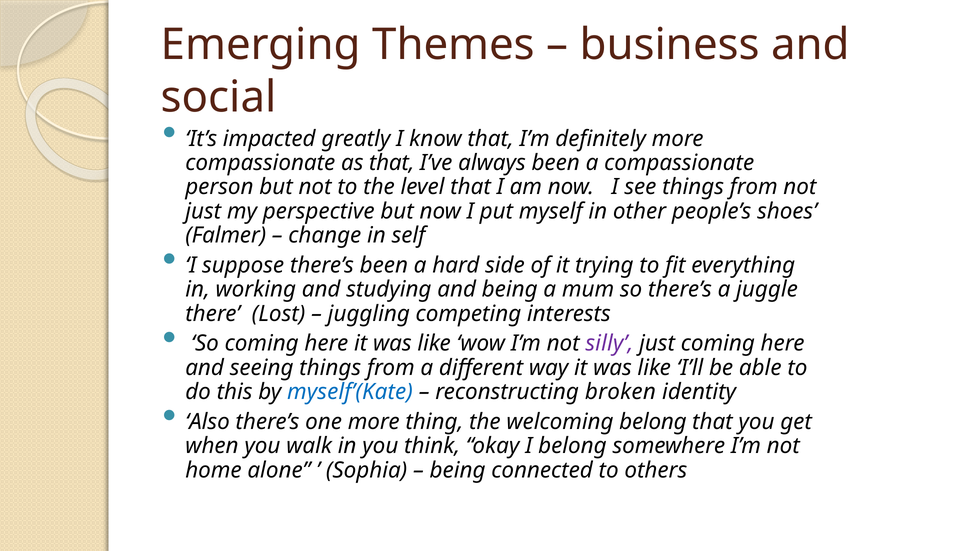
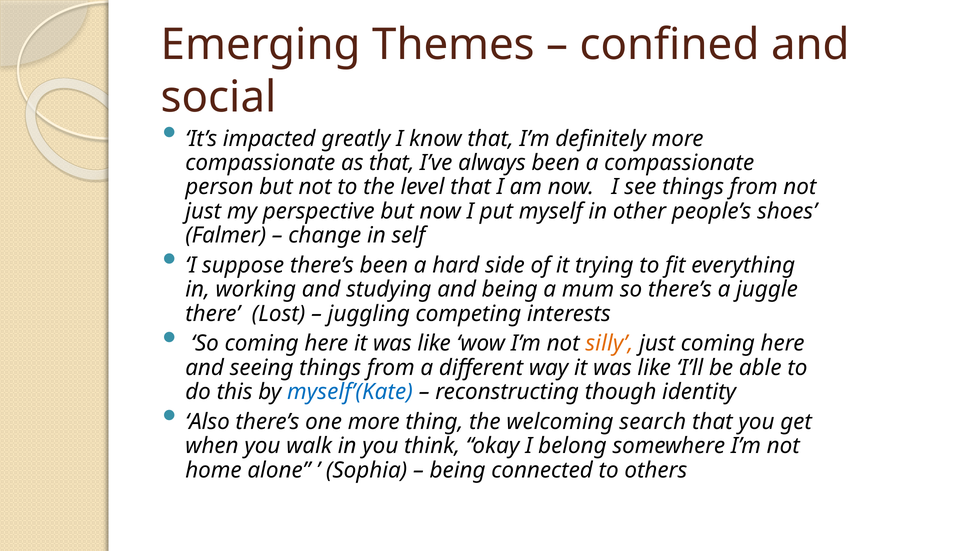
business: business -> confined (670, 45)
silly colour: purple -> orange (609, 343)
broken: broken -> though (621, 392)
welcoming belong: belong -> search (653, 421)
